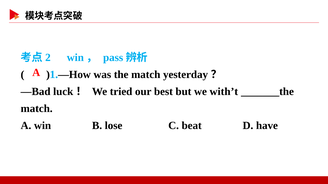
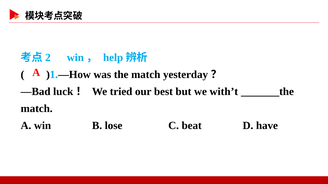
pass: pass -> help (113, 58)
